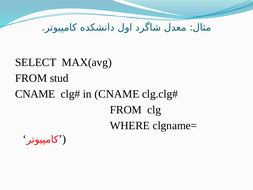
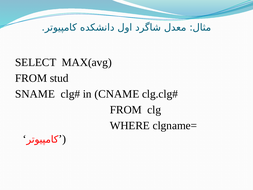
CNAME: CNAME -> SNAME (35, 94)
